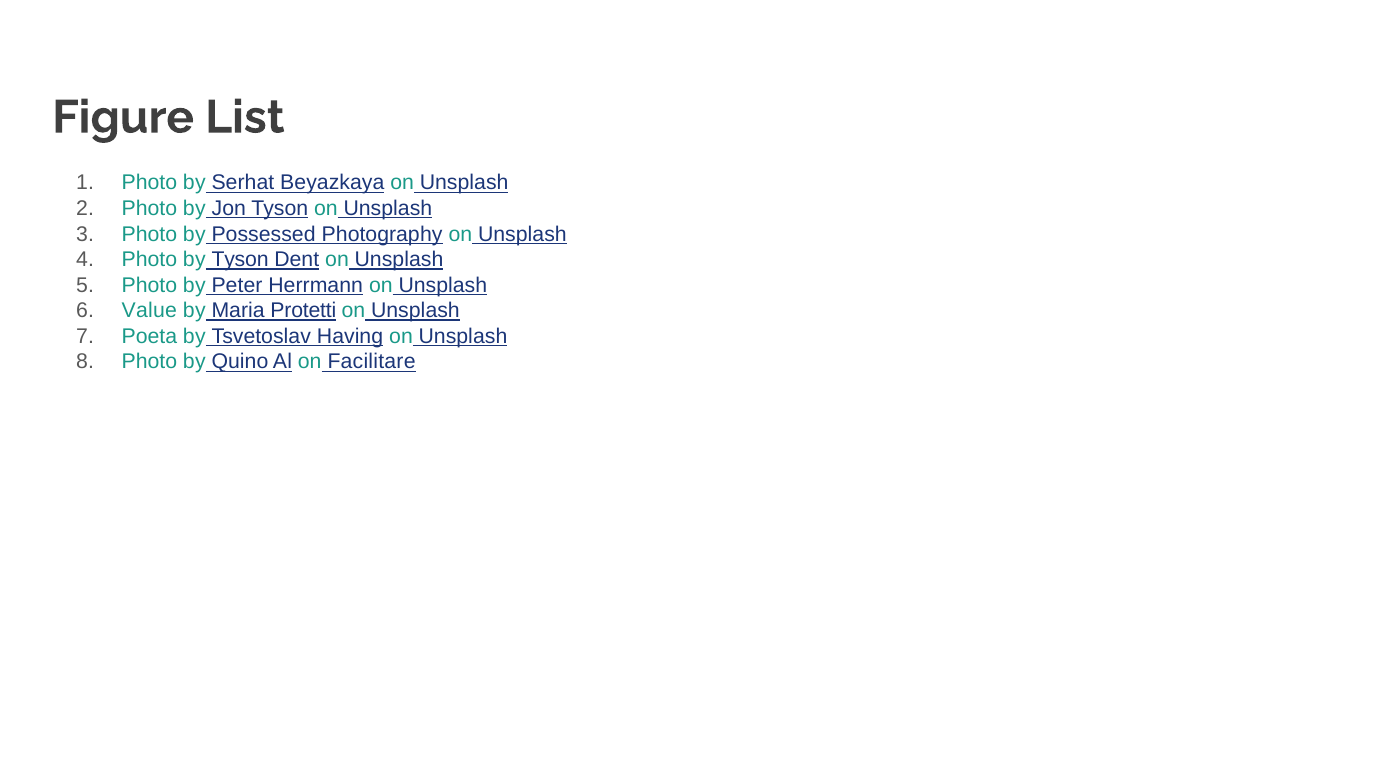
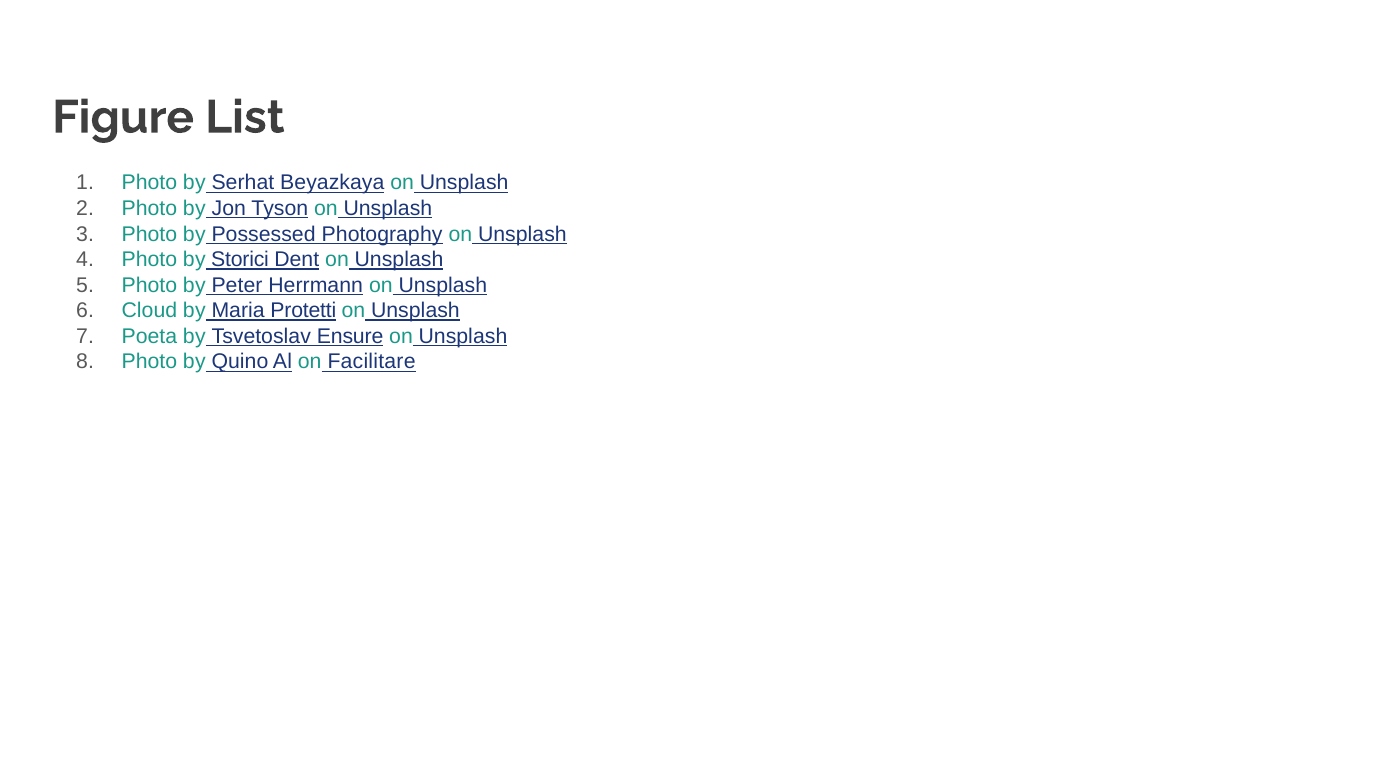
by Tyson: Tyson -> Storici (240, 260)
Value: Value -> Cloud (149, 311)
Having: Having -> Ensure (350, 337)
